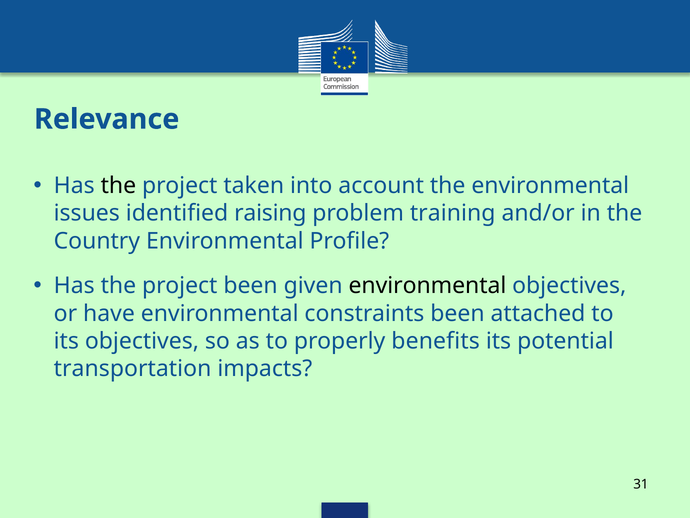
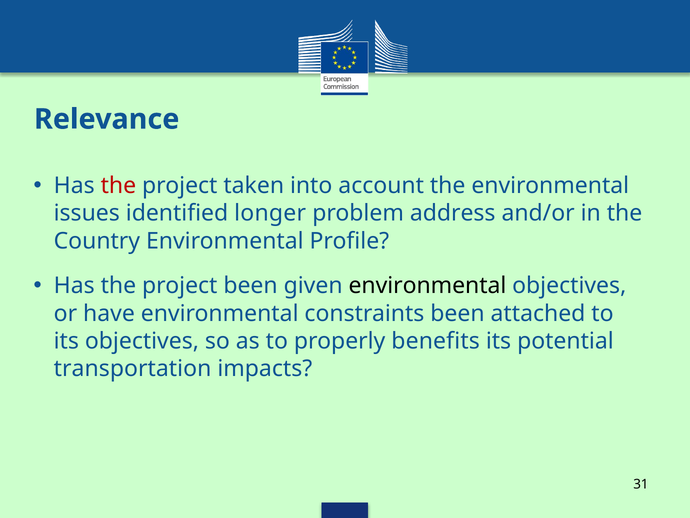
the colour: black -> red (118, 186)
raising: raising -> longer (270, 213)
training: training -> address (453, 213)
